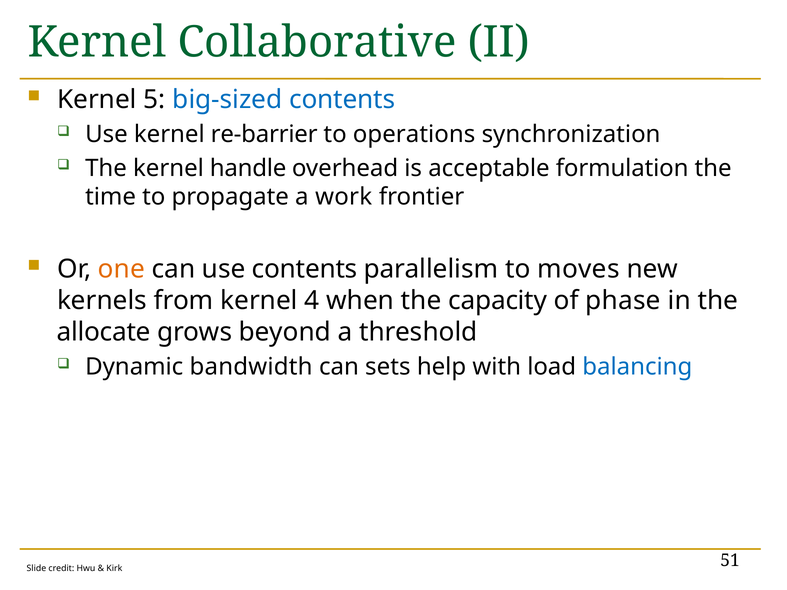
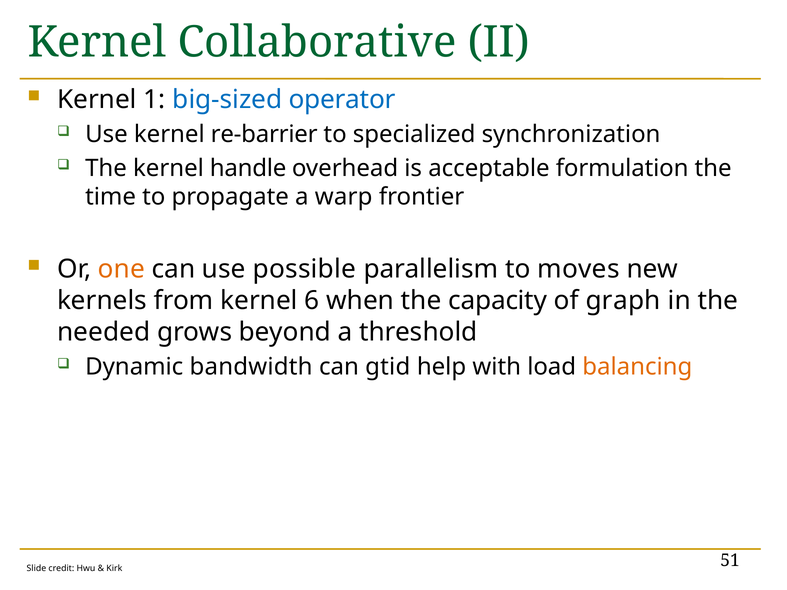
5: 5 -> 1 (154, 100)
big-sized contents: contents -> operator (342, 100)
operations: operations -> specialized (414, 135)
work: work -> warp (344, 197)
use contents: contents -> possible (304, 269)
4: 4 -> 6 (312, 301)
phase: phase -> graph (623, 301)
allocate: allocate -> needed (104, 332)
sets: sets -> gtid (388, 367)
balancing colour: blue -> orange (637, 367)
